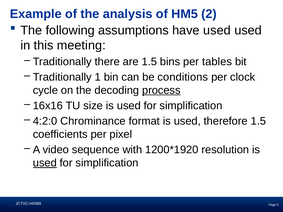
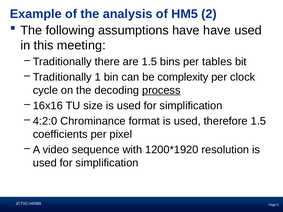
have used: used -> have (217, 30)
conditions: conditions -> complexity (183, 77)
used underline: present -> none (45, 163)
